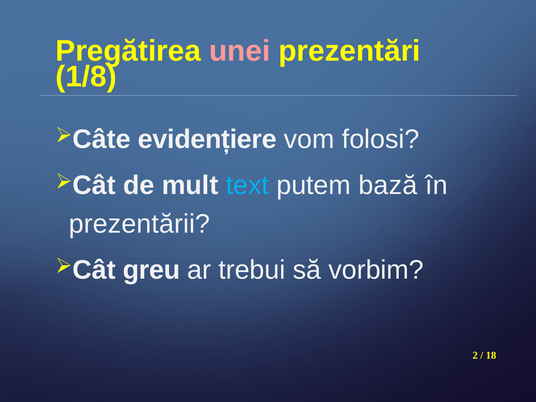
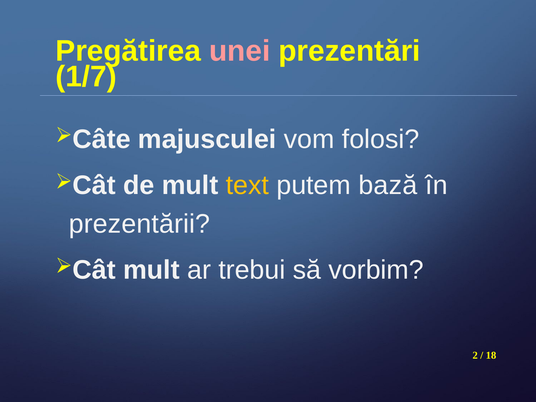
1/8: 1/8 -> 1/7 (86, 77)
evidențiere: evidențiere -> majusculei (207, 139)
text colour: light blue -> yellow (247, 185)
greu: greu -> mult (151, 270)
